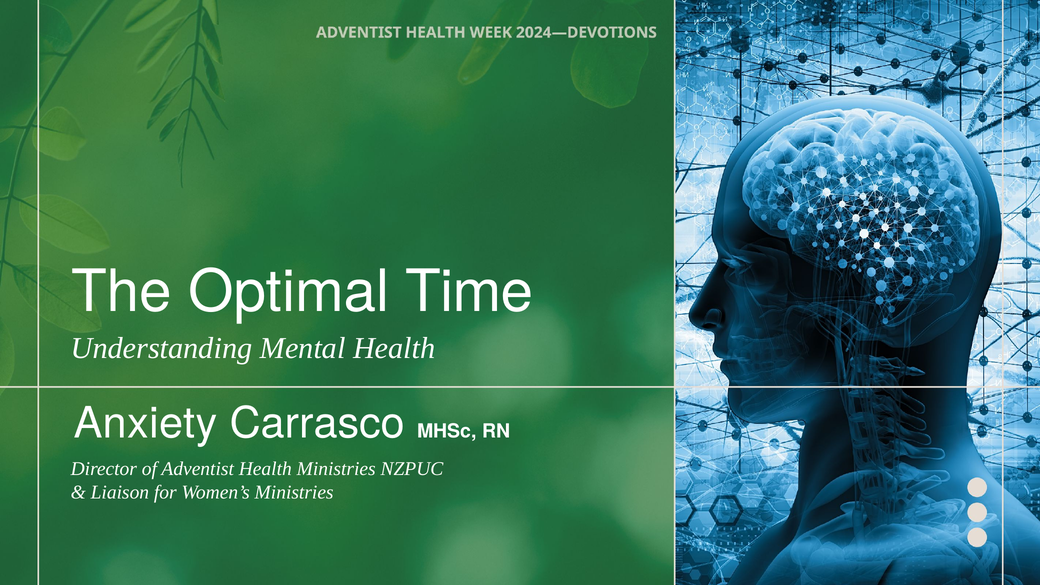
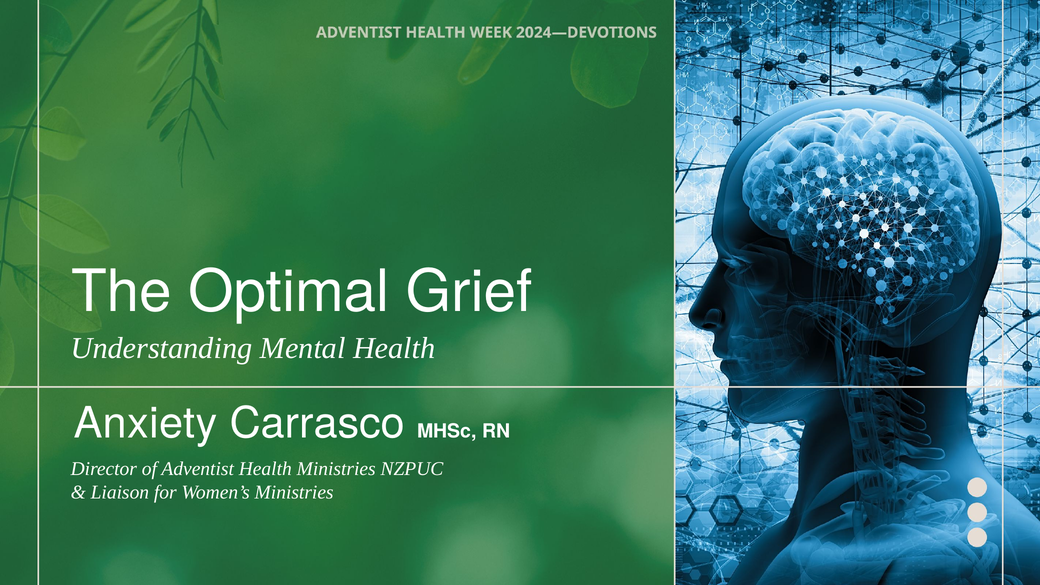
Time: Time -> Grief (469, 292)
